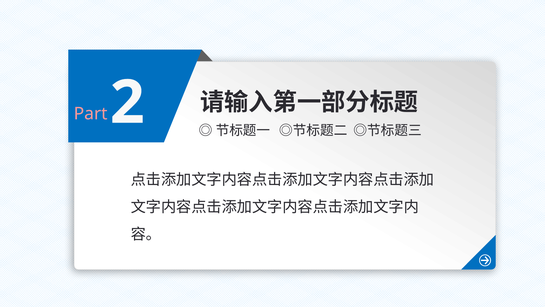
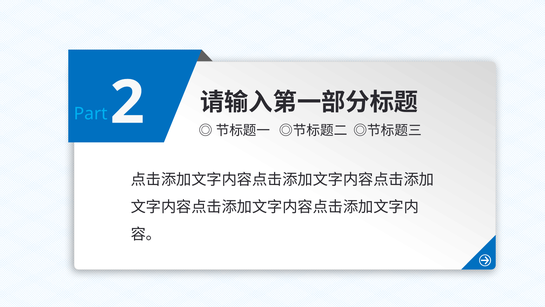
Part colour: pink -> light blue (91, 114)
